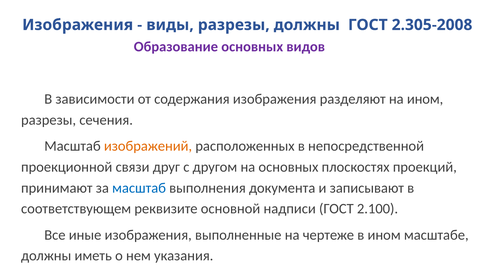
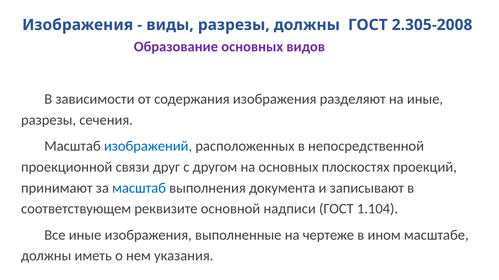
на ином: ином -> иные (425, 99)
изображений colour: orange -> blue (148, 146)
2.100: 2.100 -> 1.104 (378, 209)
